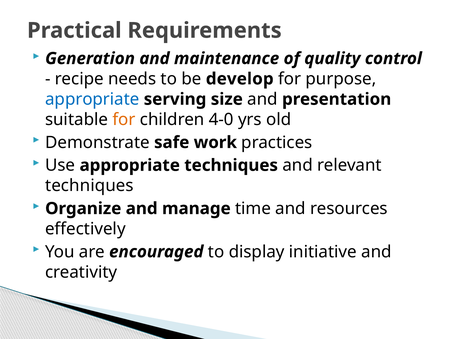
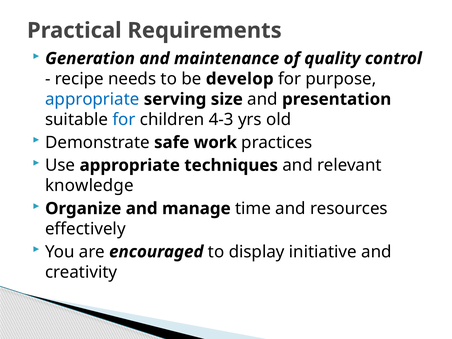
for colour: orange -> blue (124, 120)
4-0: 4-0 -> 4-3 (221, 120)
techniques: techniques -> knowledge (89, 186)
